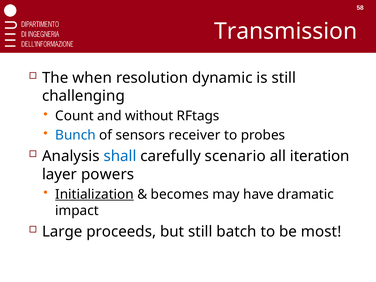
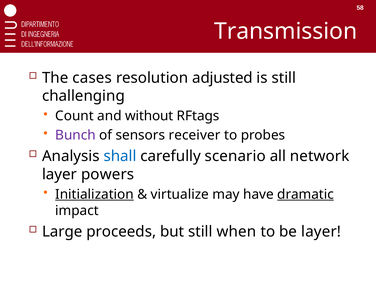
when: when -> cases (92, 78)
dynamic: dynamic -> adjusted (222, 78)
Bunch colour: blue -> purple (75, 135)
iteration: iteration -> network (320, 156)
becomes: becomes -> virtualize (180, 194)
dramatic underline: none -> present (306, 194)
batch: batch -> when (236, 232)
be most: most -> layer (321, 232)
